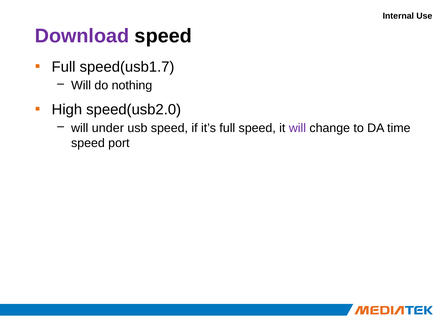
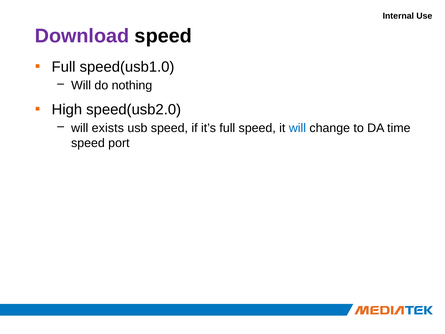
speed(usb1.7: speed(usb1.7 -> speed(usb1.0 (127, 67)
under: under -> exists (108, 128)
will colour: purple -> blue (297, 128)
